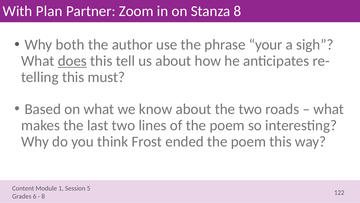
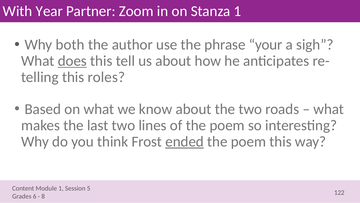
Plan: Plan -> Year (49, 11)
Stanza 8: 8 -> 1 (238, 11)
must: must -> roles (106, 77)
ended underline: none -> present (185, 141)
